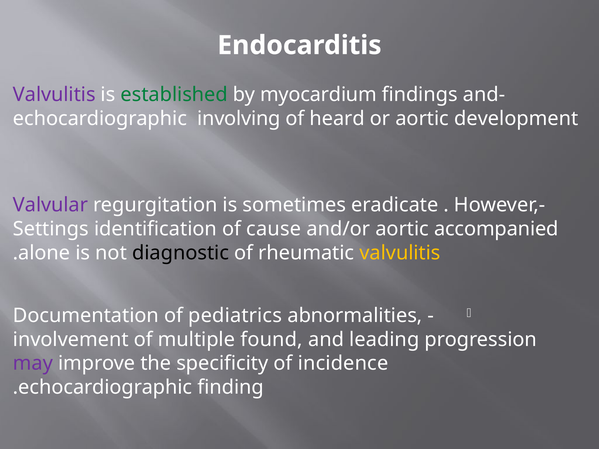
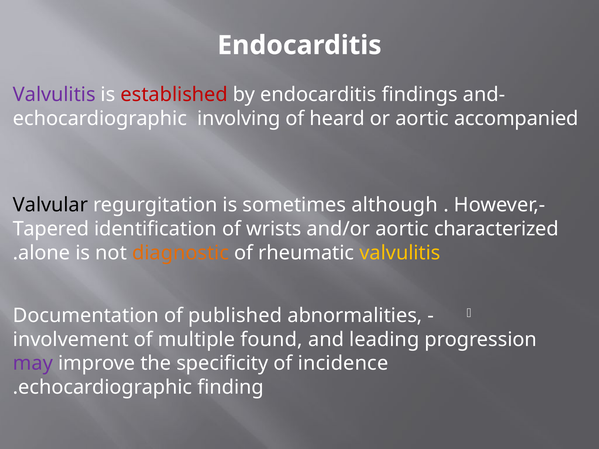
established colour: green -> red (174, 95)
by myocardium: myocardium -> endocarditis (318, 95)
development: development -> accompanied (516, 119)
Valvular colour: purple -> black (50, 205)
eradicate: eradicate -> although (395, 205)
Settings: Settings -> Tapered (51, 229)
cause: cause -> wrists (274, 229)
accompanied: accompanied -> characterized (496, 229)
diagnostic colour: black -> orange (181, 253)
pediatrics: pediatrics -> published (235, 316)
